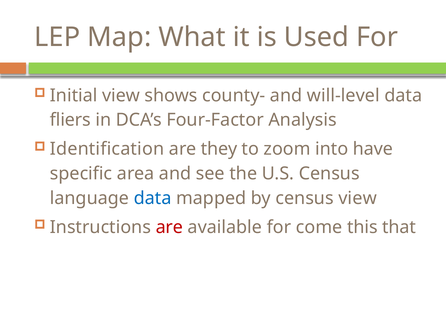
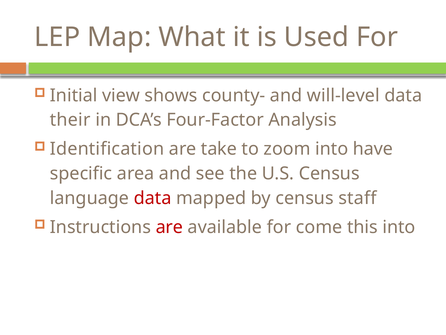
fliers: fliers -> their (70, 120)
they: they -> take (219, 149)
data colour: blue -> red (153, 198)
census view: view -> staff (358, 198)
this that: that -> into (399, 227)
